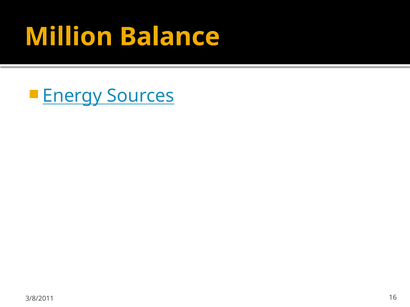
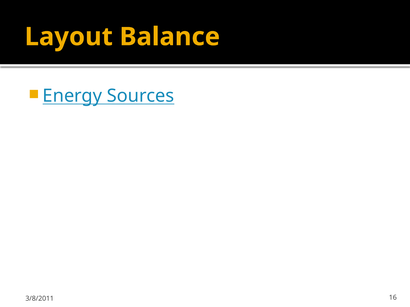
Million: Million -> Layout (69, 37)
